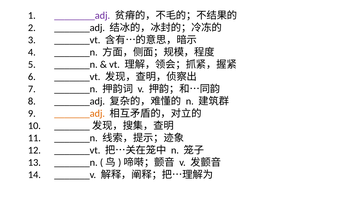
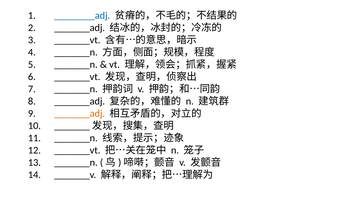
________adj colour: purple -> blue (82, 15)
